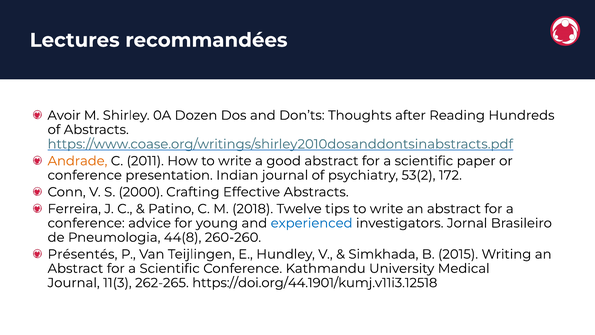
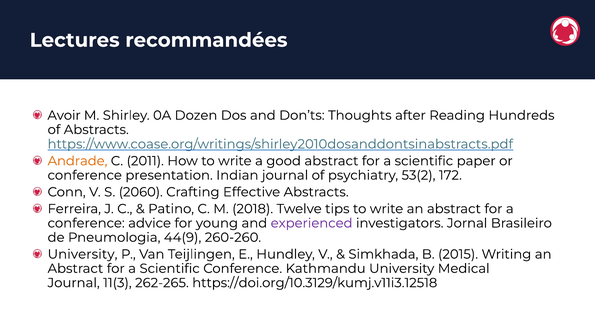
2000: 2000 -> 2060 (141, 192)
experienced colour: blue -> purple (312, 223)
44(8: 44(8 -> 44(9 (183, 237)
Présentés: Présentés -> University (83, 254)
https://doi.org/44.1901/kumj.v11i3.12518: https://doi.org/44.1901/kumj.v11i3.12518 -> https://doi.org/10.3129/kumj.v11i3.12518 (315, 283)
